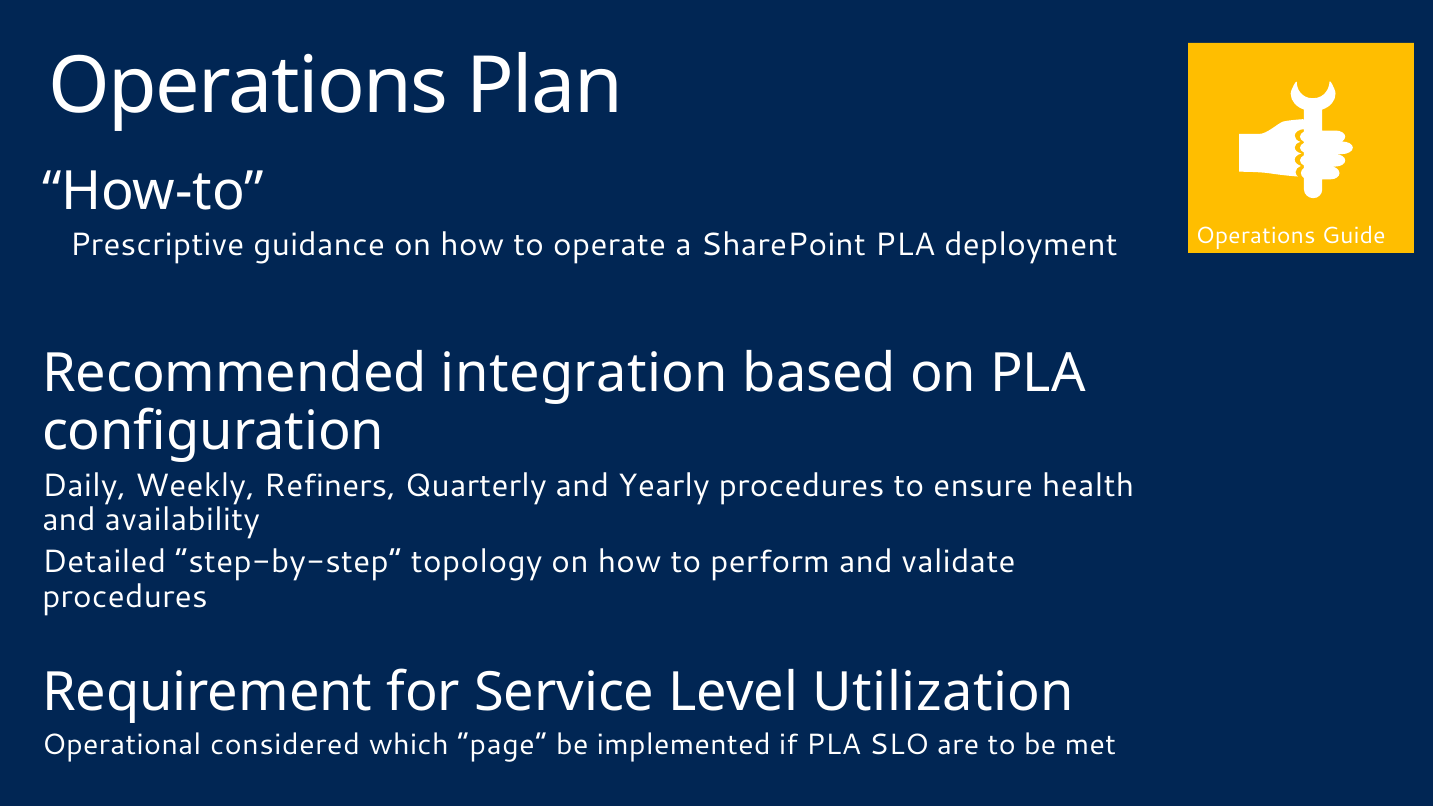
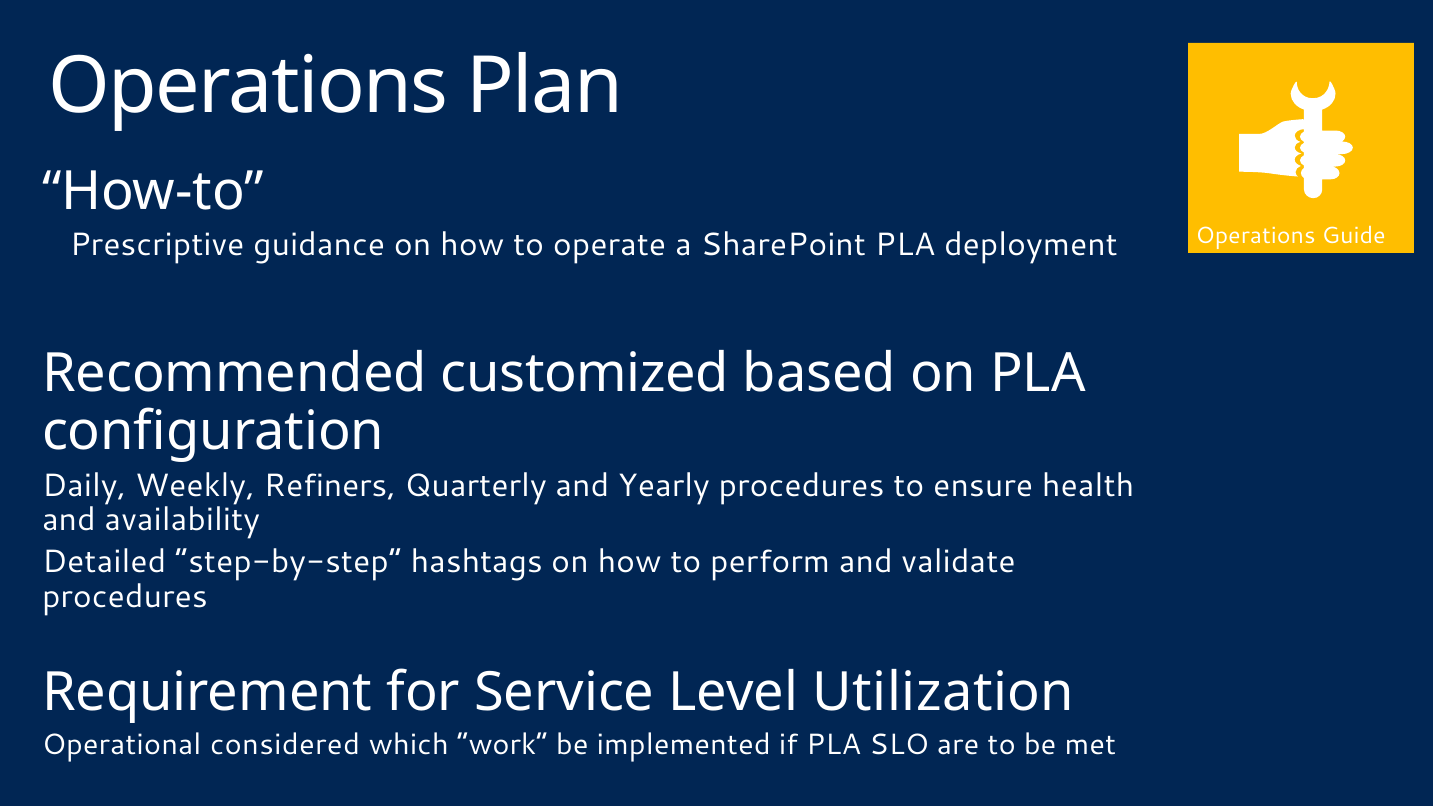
integration: integration -> customized (585, 373)
topology: topology -> hashtags (477, 562)
page: page -> work (502, 745)
